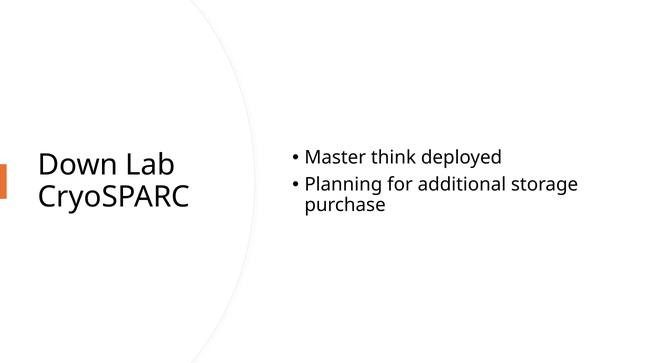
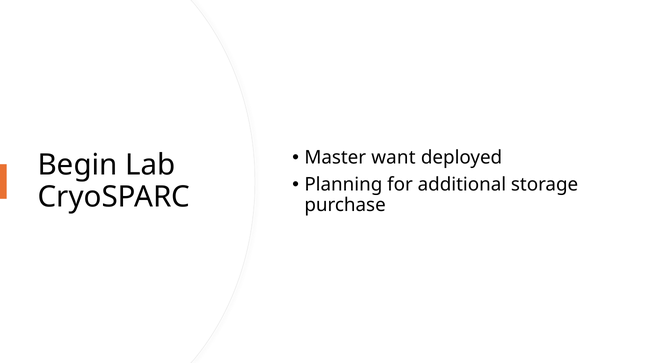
think: think -> want (393, 158)
Down: Down -> Begin (78, 165)
